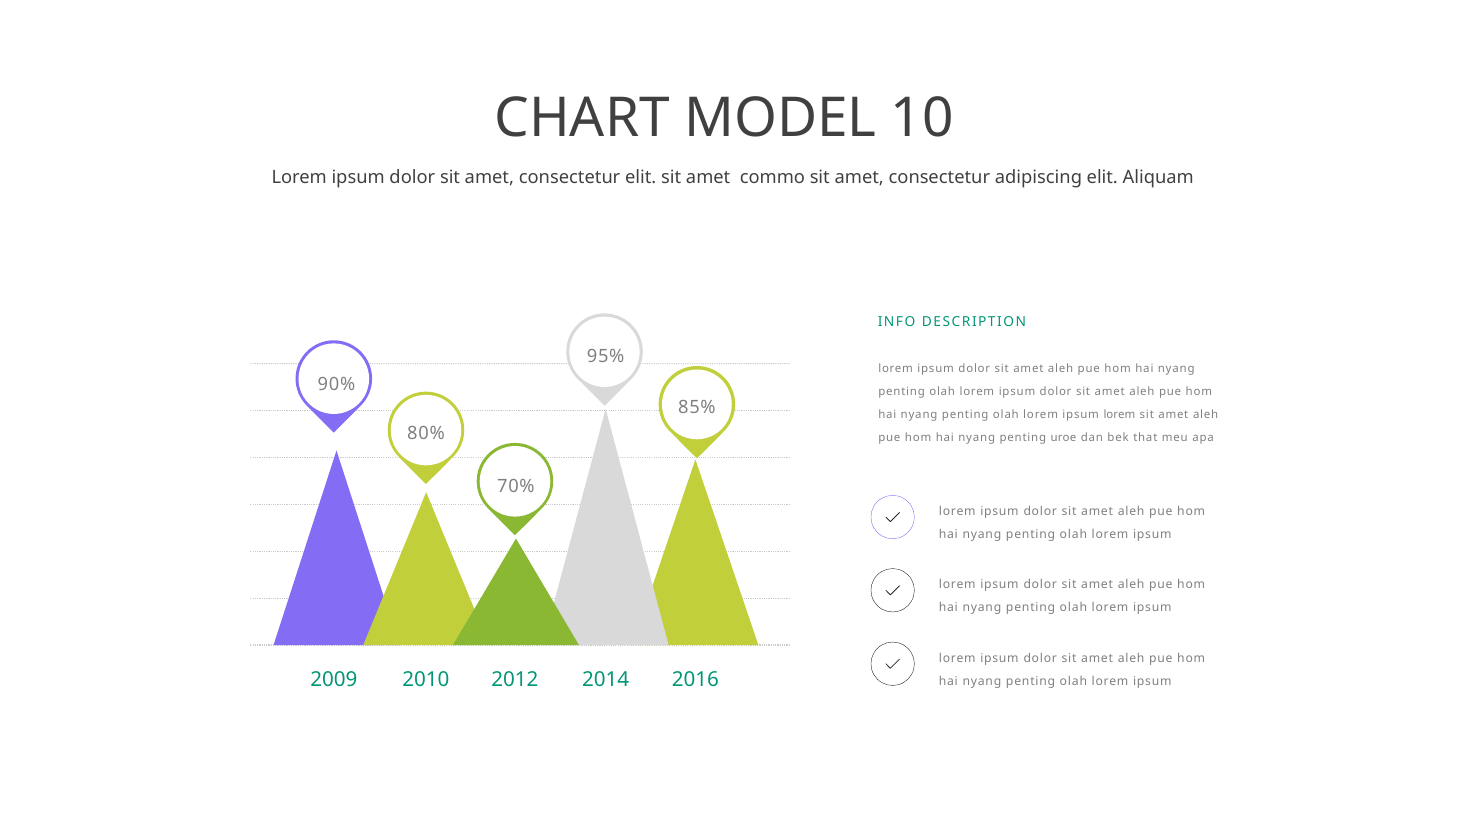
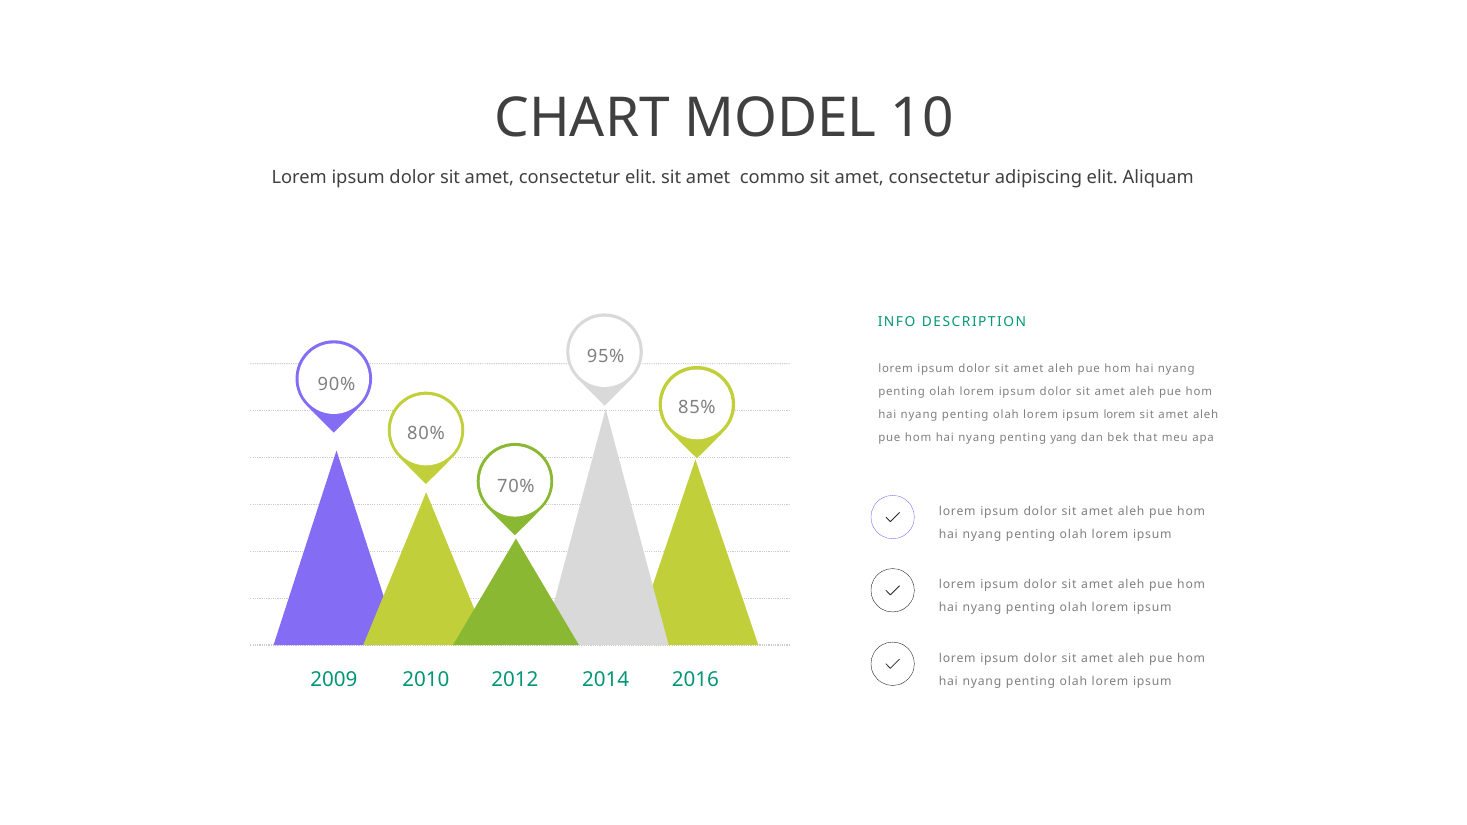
uroe: uroe -> yang (1064, 438)
